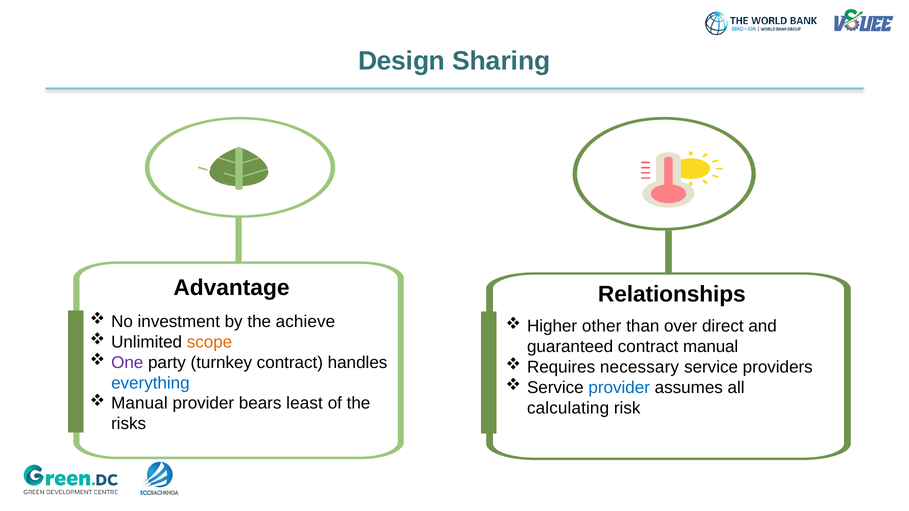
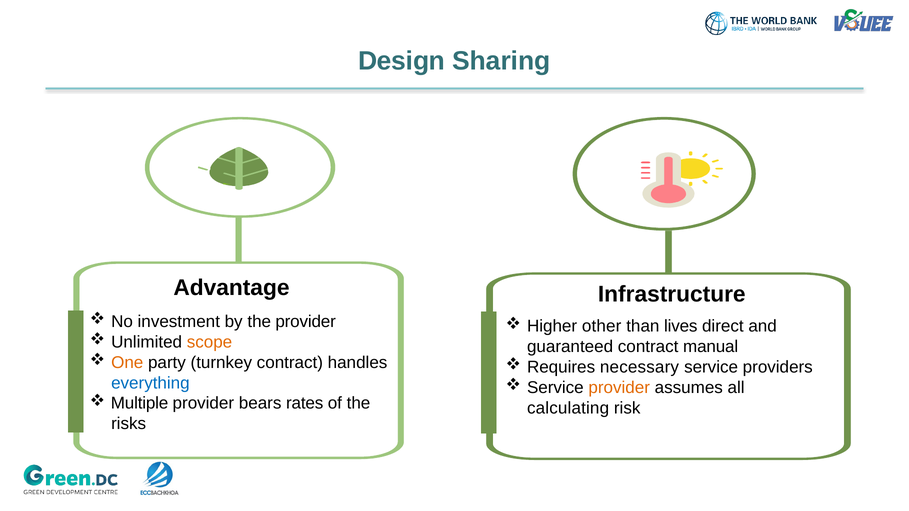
Relationships: Relationships -> Infrastructure (672, 295)
the achieve: achieve -> provider (306, 322)
over: over -> lives (681, 326)
One colour: purple -> orange (127, 363)
provider colour: blue -> orange (619, 388)
Manual: Manual -> Multiple (140, 404)
least: least -> rates (305, 404)
